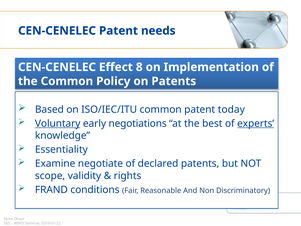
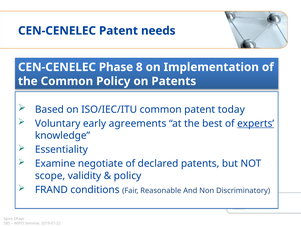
Effect: Effect -> Phase (116, 67)
Voluntary underline: present -> none (58, 123)
negotiations: negotiations -> agreements (138, 123)
rights: rights -> policy (128, 176)
